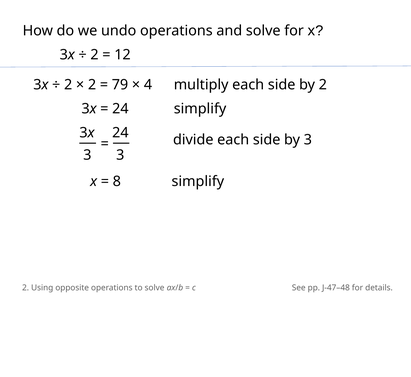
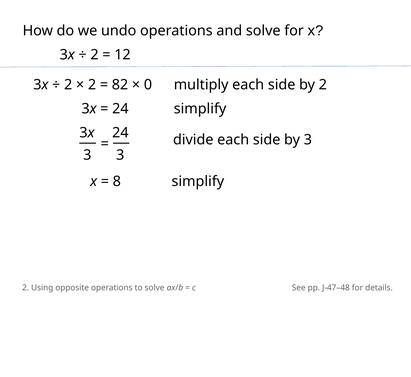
79: 79 -> 82 (120, 85)
4: 4 -> 0 (148, 85)
